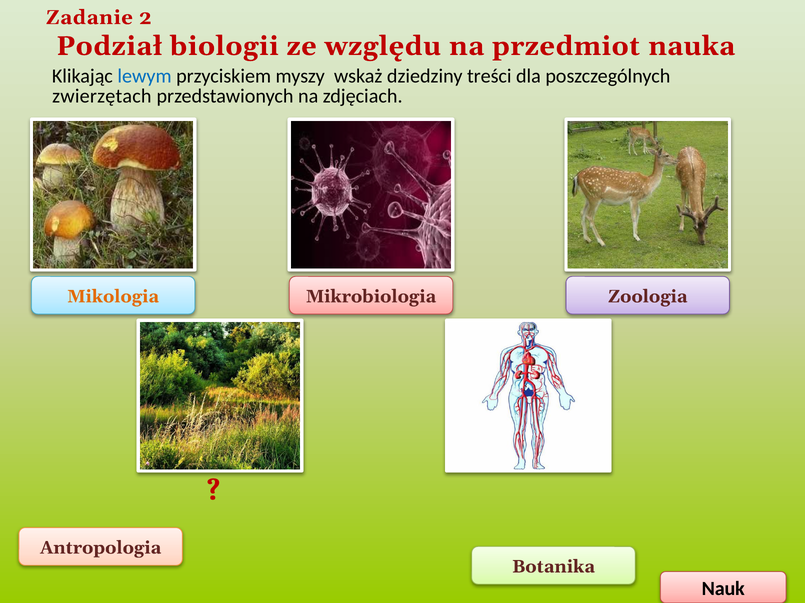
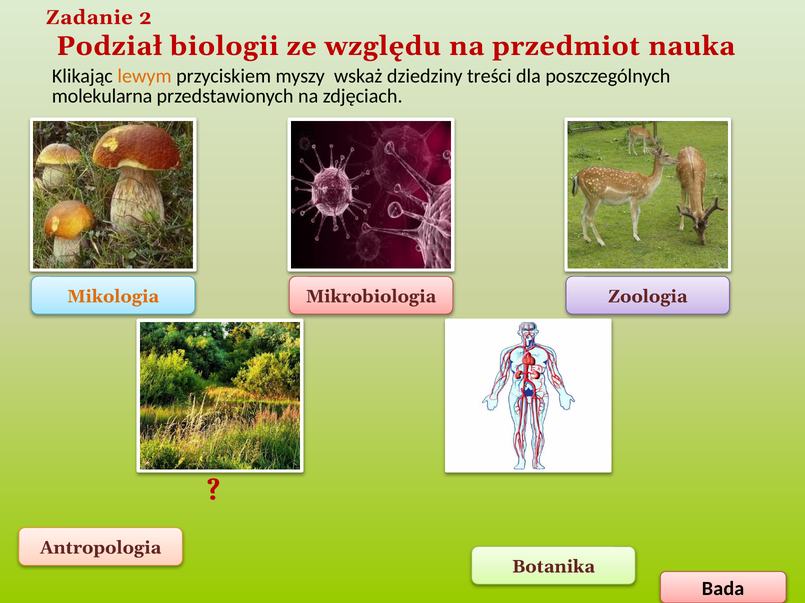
lewym colour: blue -> orange (144, 76)
zwierzętach: zwierzętach -> molekularna (102, 96)
Nauk: Nauk -> Bada (723, 589)
